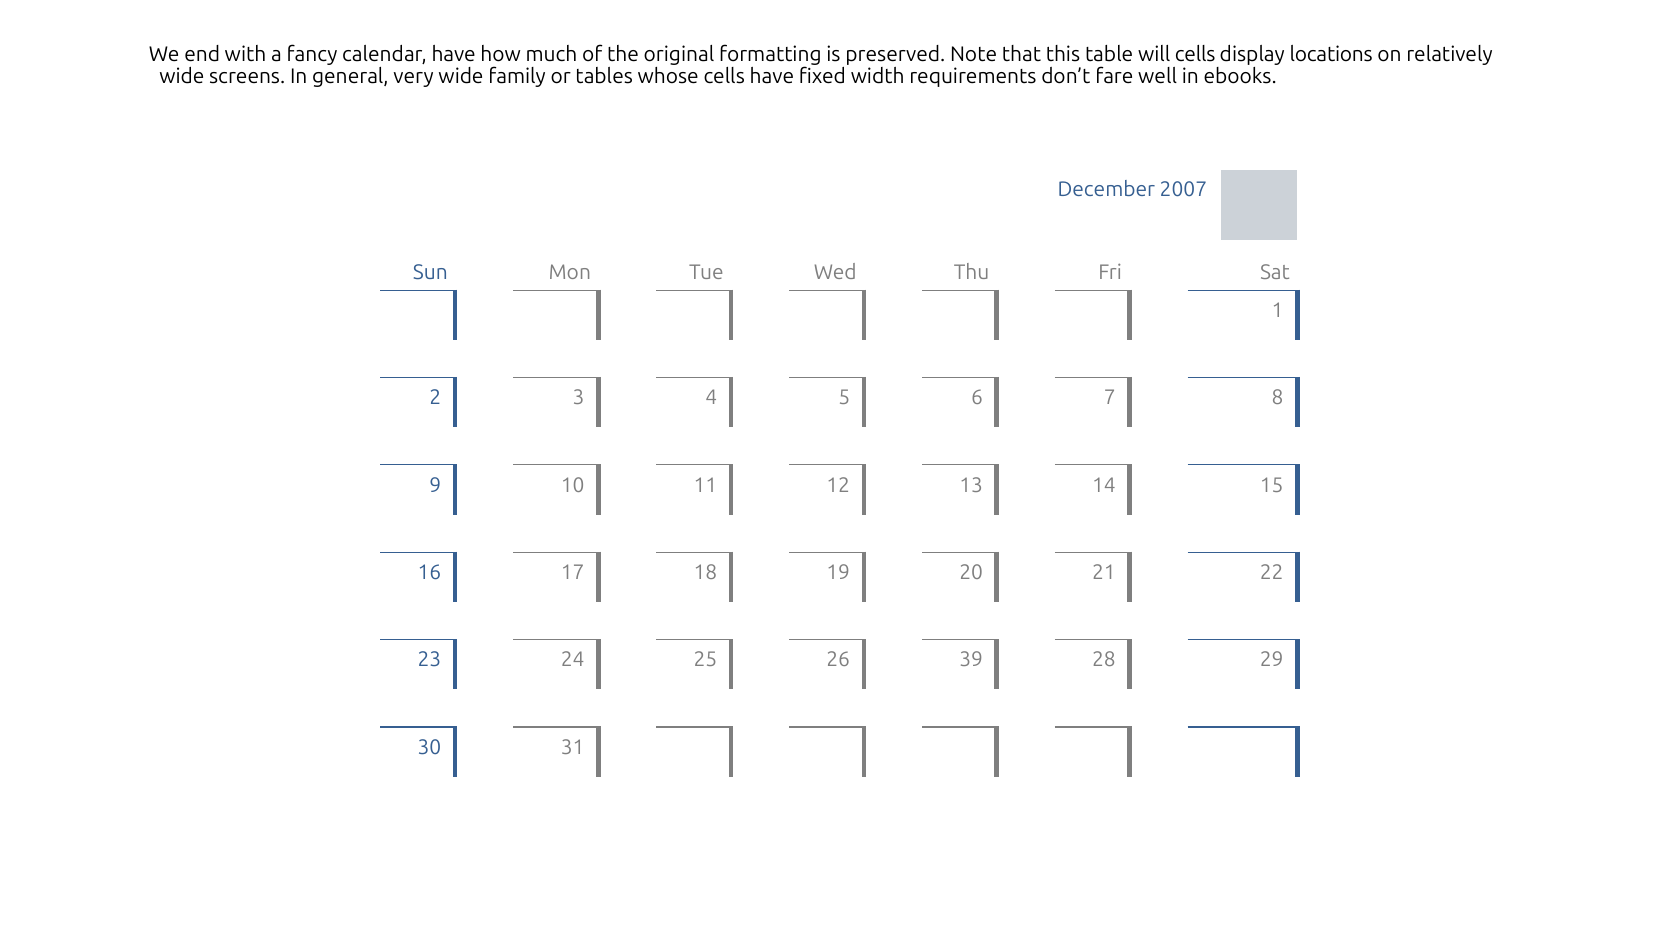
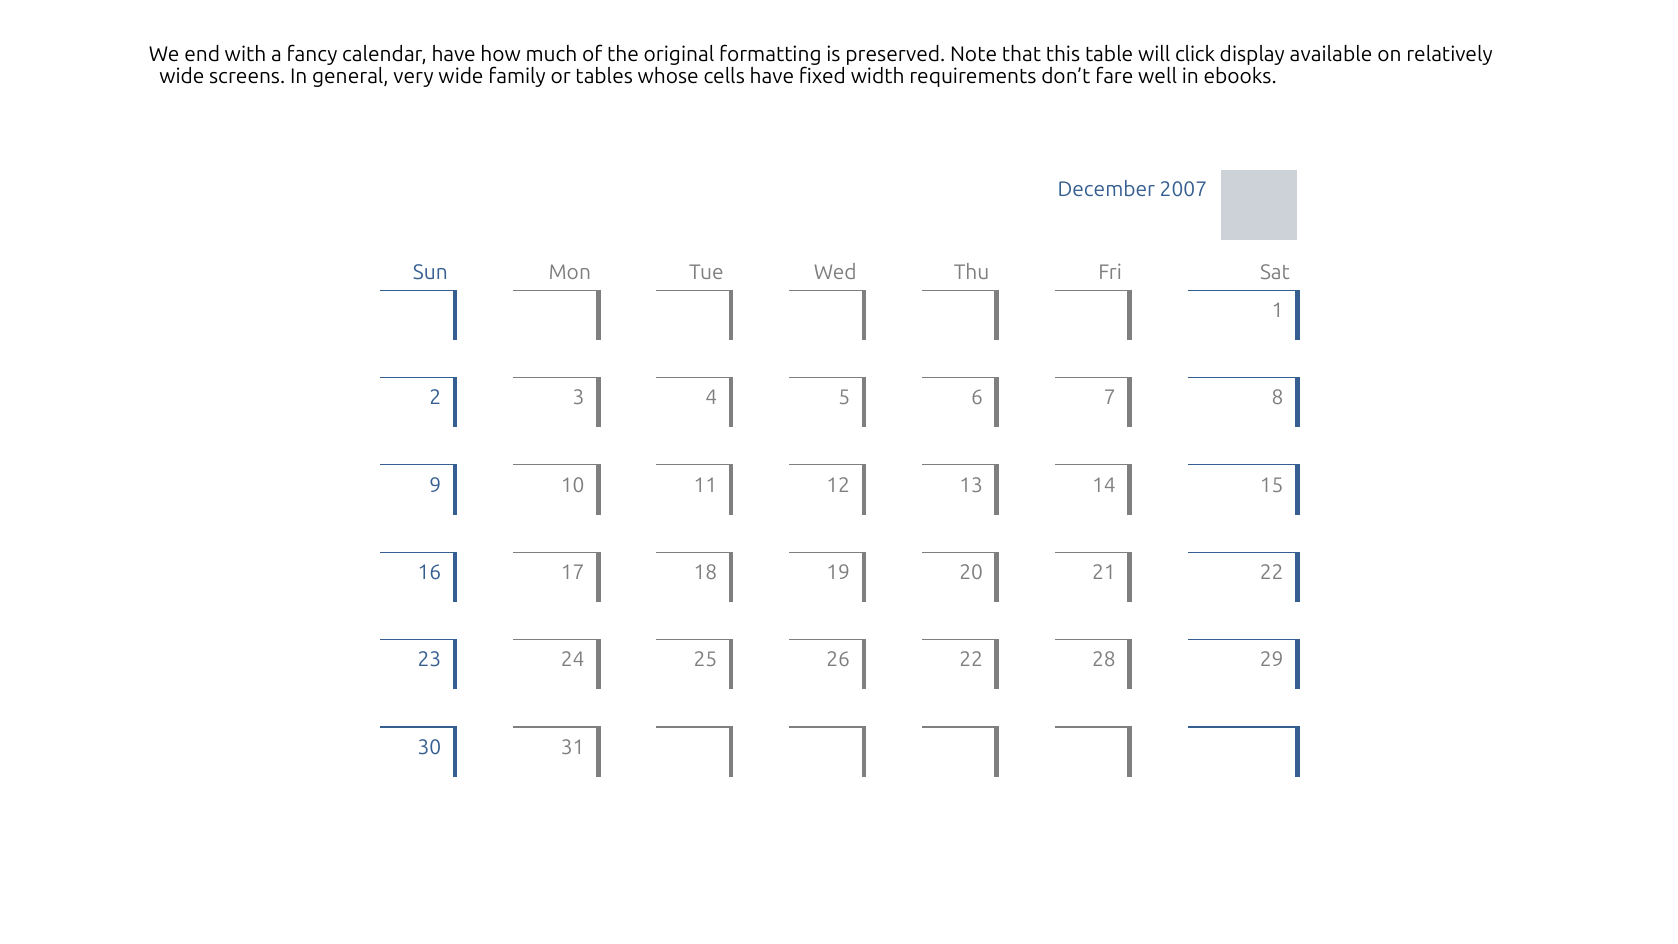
will cells: cells -> click (1195, 55)
locations: locations -> available (1331, 55)
26 39: 39 -> 22 (971, 660)
